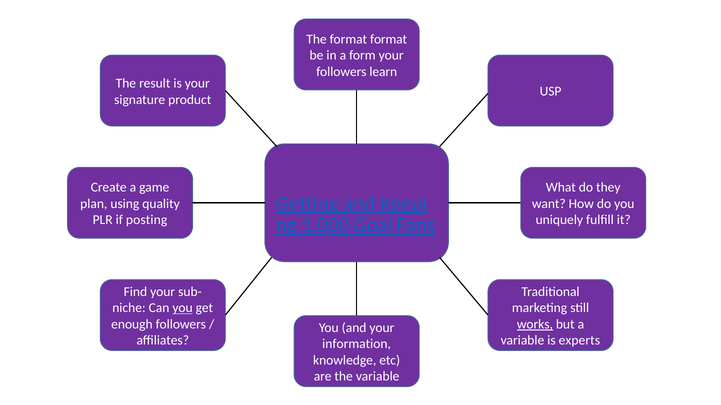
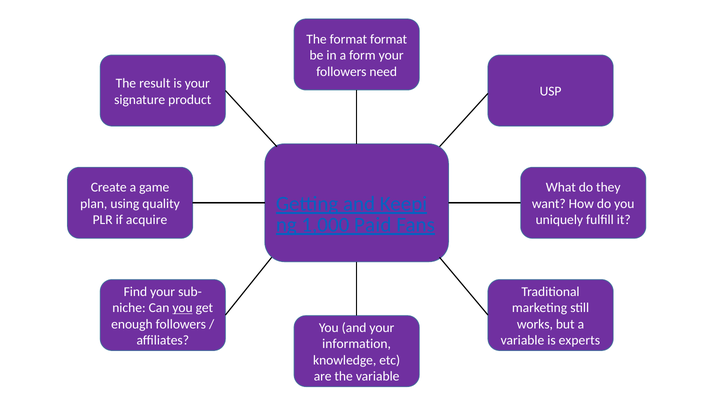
learn: learn -> need (383, 72)
posting: posting -> acquire (147, 220)
Goal: Goal -> Paid (373, 225)
works underline: present -> none (535, 325)
